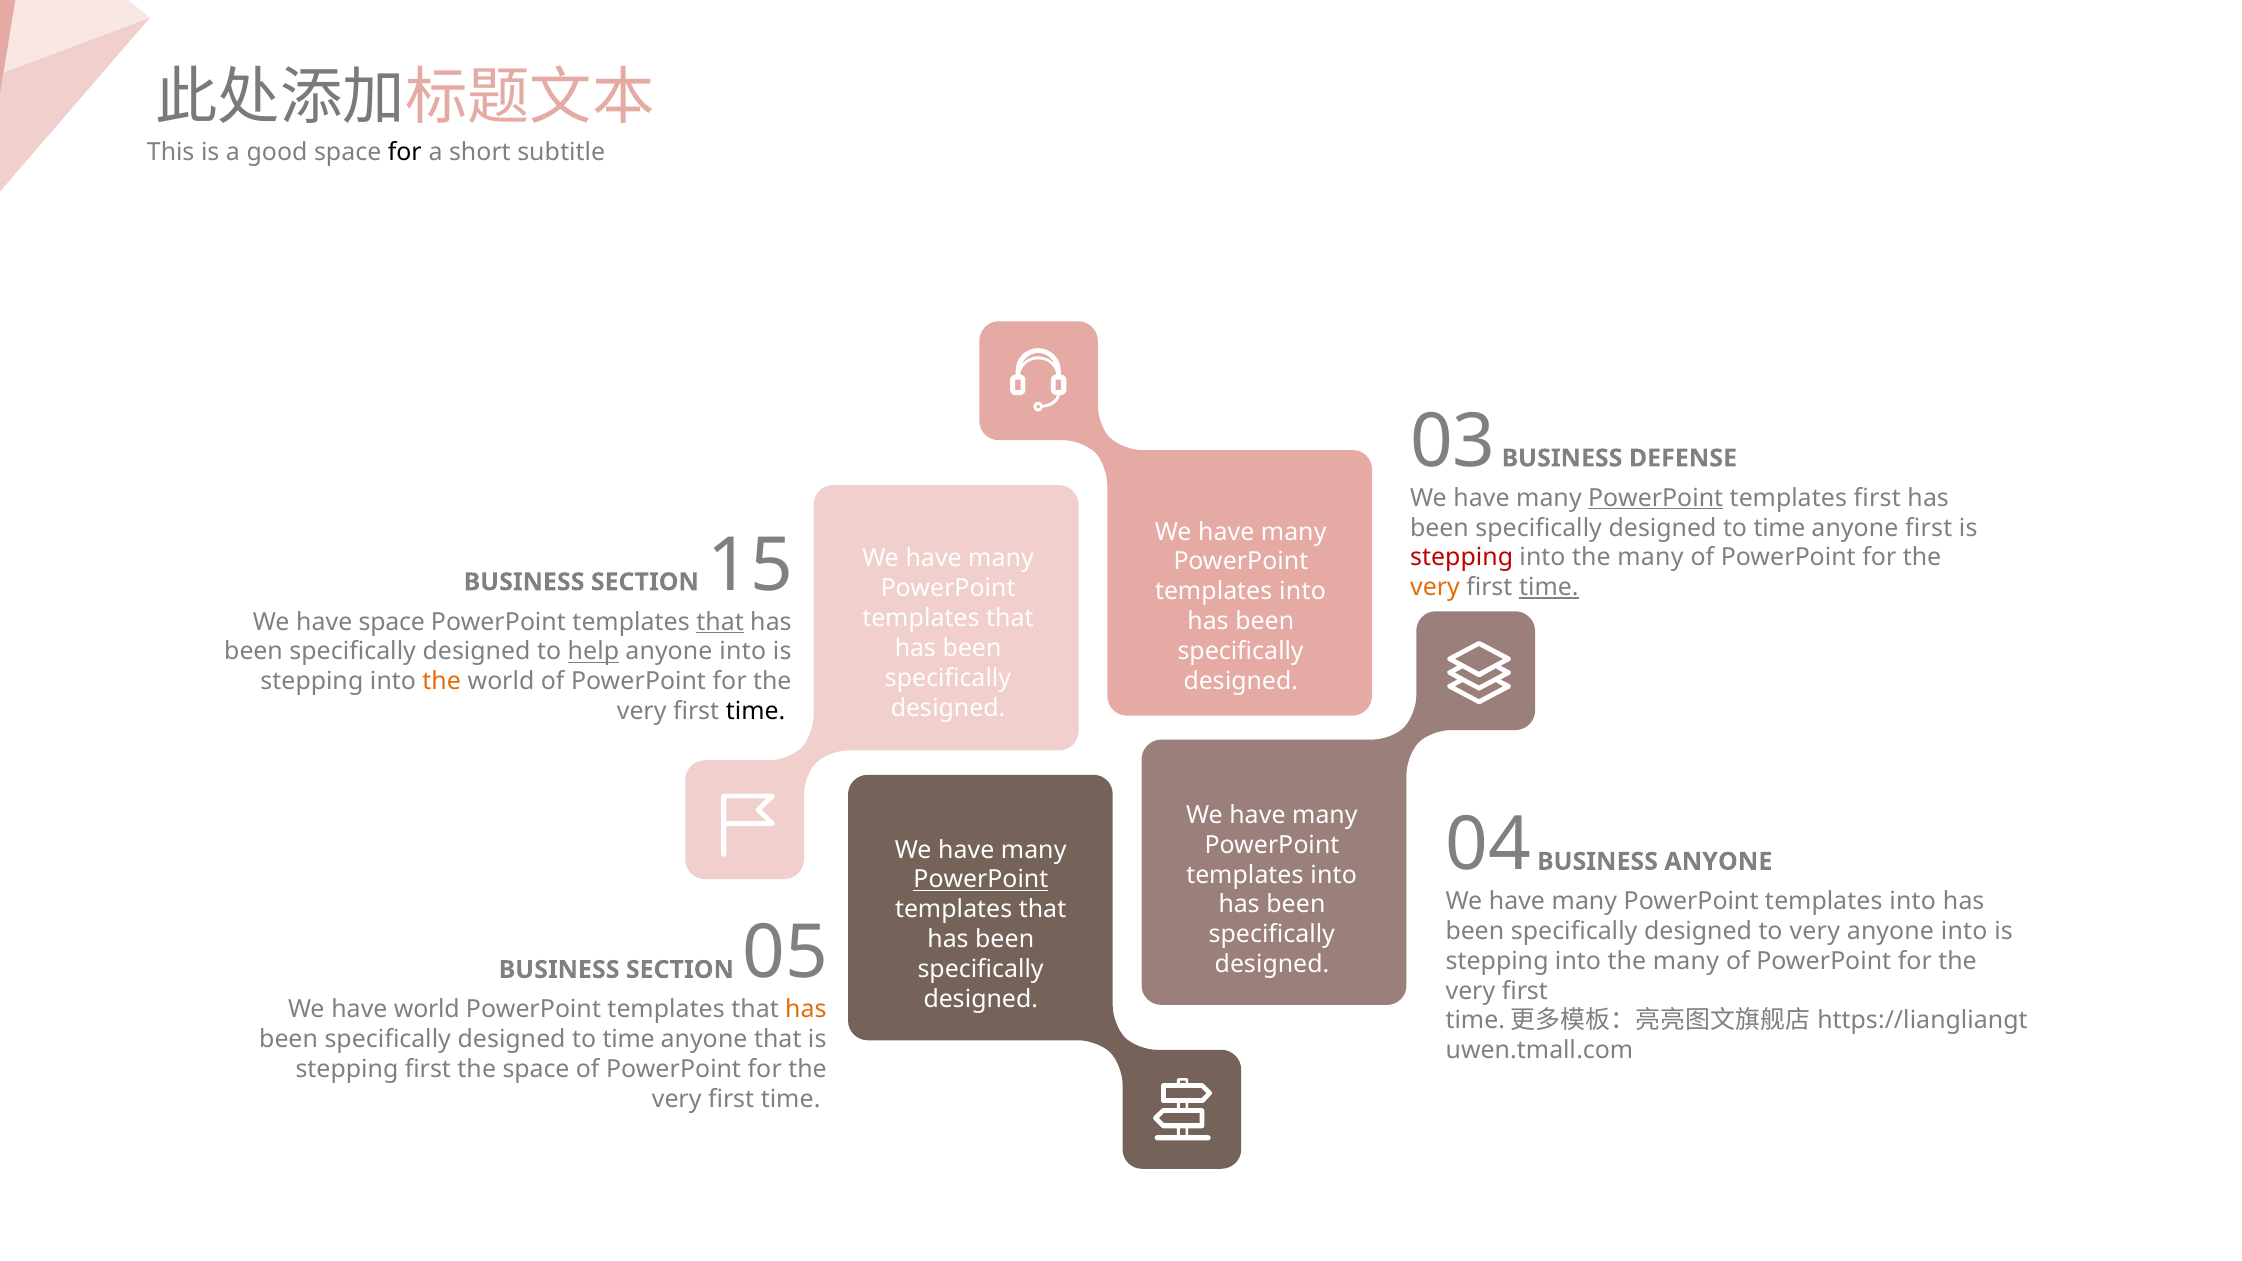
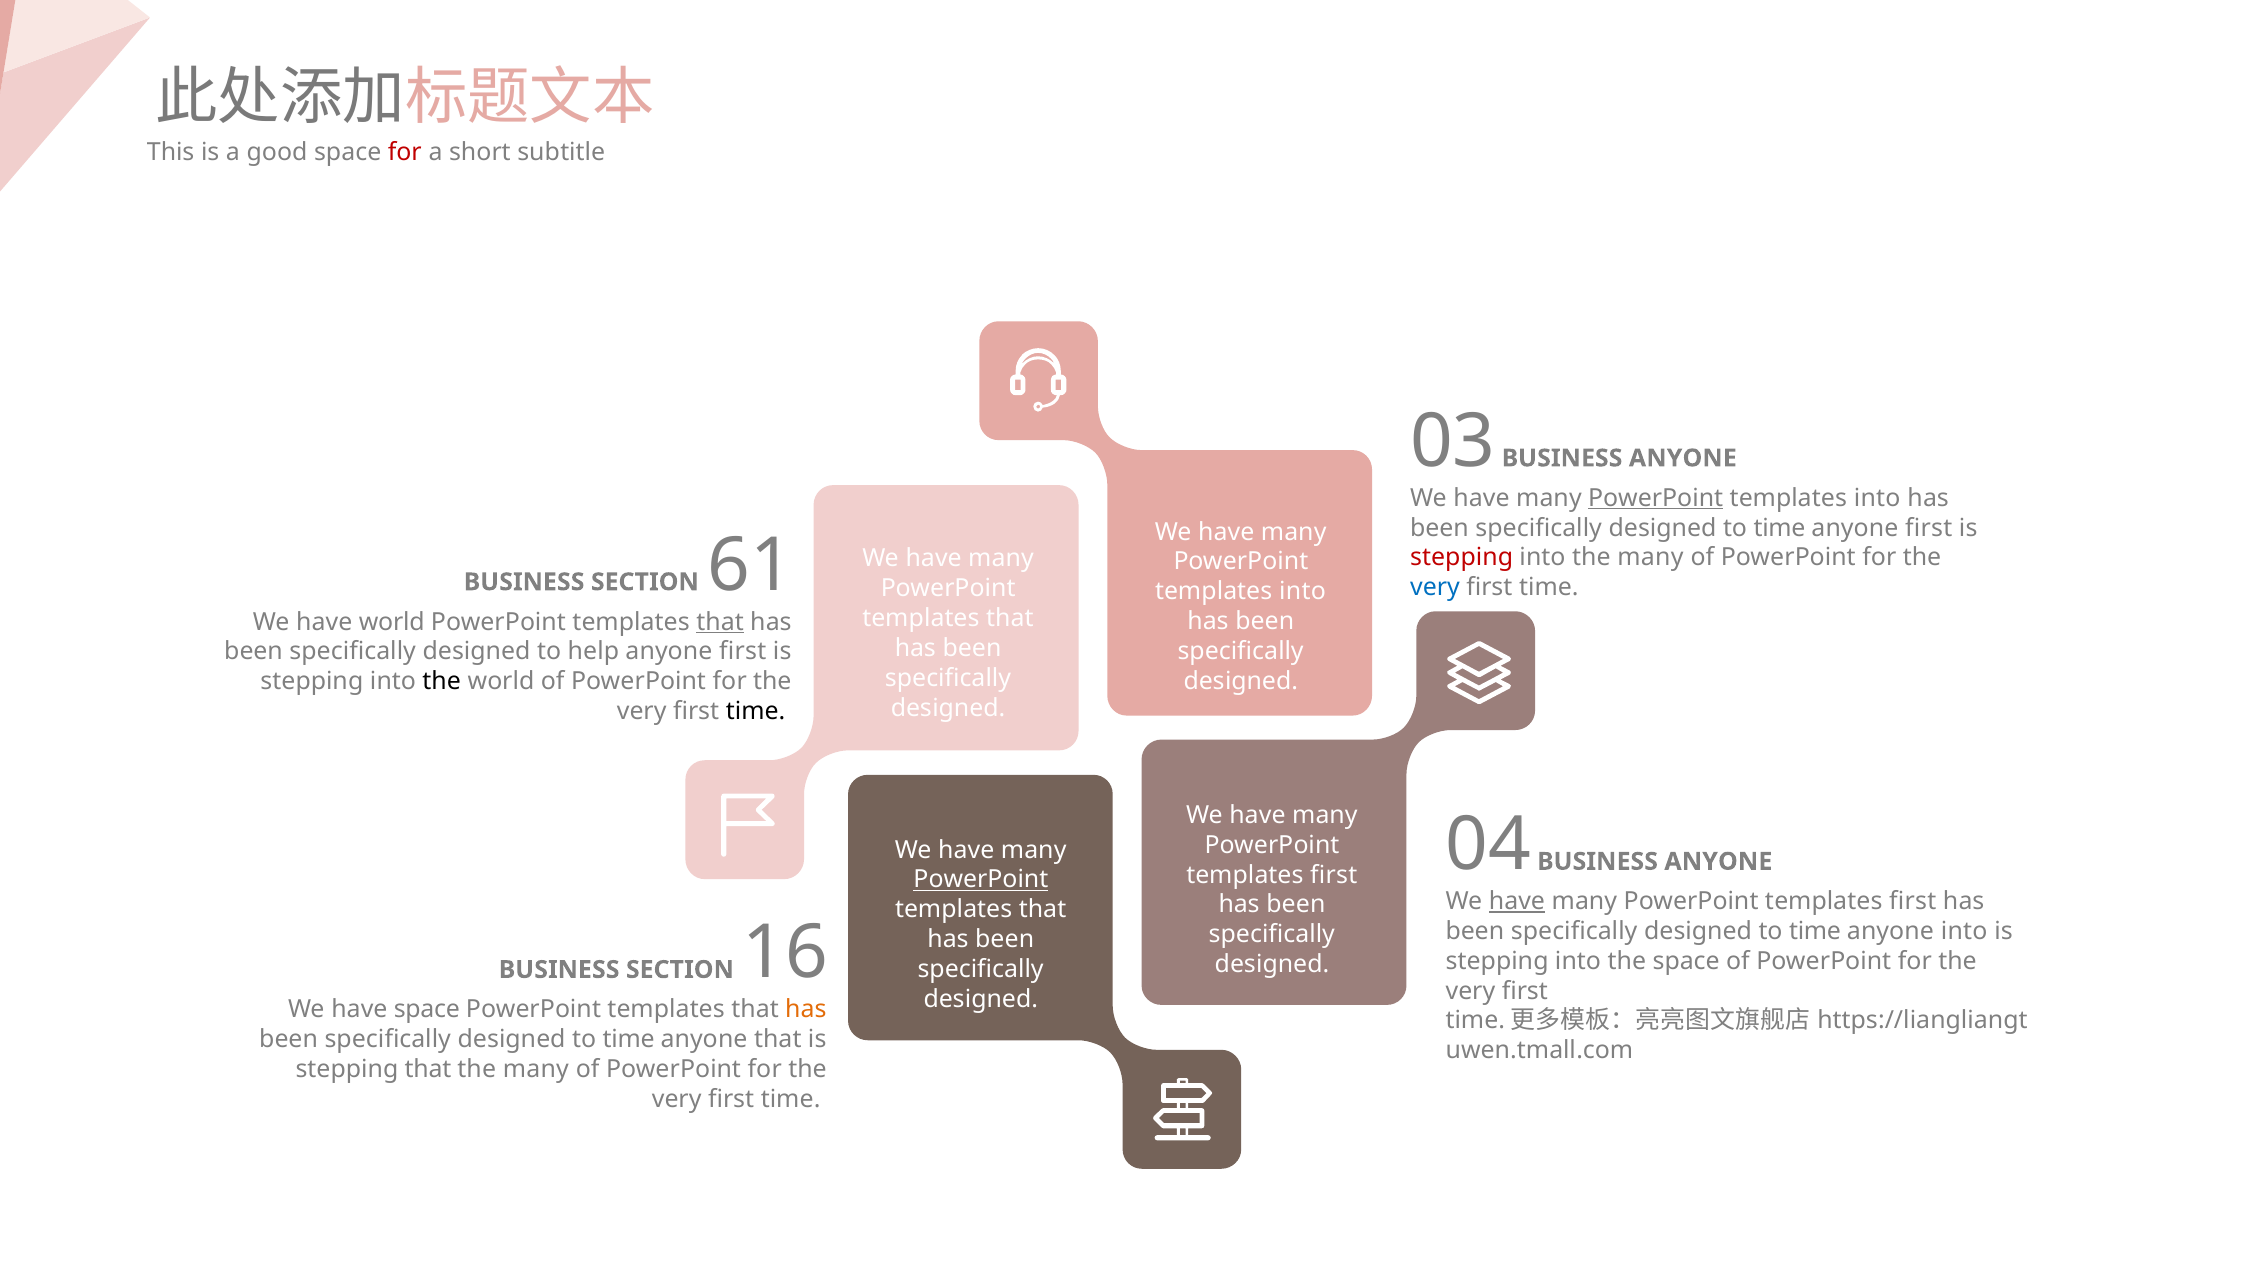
for colour: black -> red (405, 153)
03 BUSINESS DEFENSE: DEFENSE -> ANYONE (1683, 458)
first: first -> into (1877, 498)
15: 15 -> 61 (750, 566)
very colour: orange -> blue (1435, 588)
time underline: present -> none (1549, 588)
have space: space -> world (392, 622)
help underline: present -> none (593, 652)
into: into -> first (743, 652)
the colour: orange -> black (442, 682)
into: into -> first (1334, 875)
have underline: none -> present (1517, 901)
into: into -> first (1913, 901)
very: very -> time (1815, 931)
many: many -> space (1686, 961)
05: 05 -> 16 (785, 953)
have world: world -> space (427, 1010)
stepping first: first -> that (428, 1069)
space: space -> many (536, 1069)
